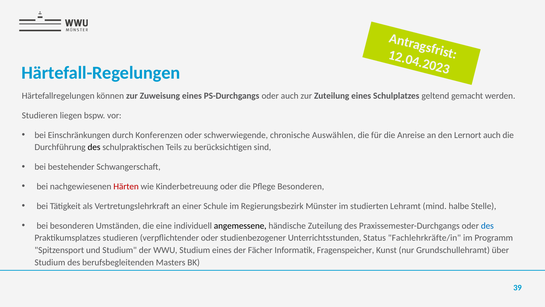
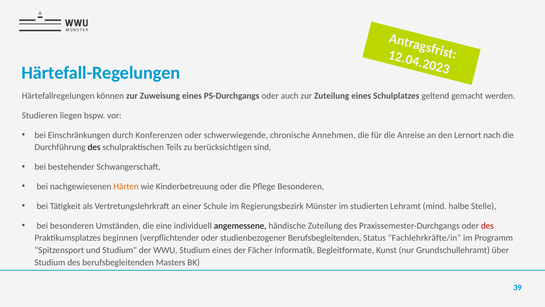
Auswählen: Auswählen -> Annehmen (334, 135)
Lernort auch: auch -> nach (492, 135)
Härten colour: red -> orange (126, 186)
des colour: blue -> red (487, 225)
Praktikumsplatzes studieren: studieren -> beginnen (120, 238)
studienbezogener Unterrichtsstunden: Unterrichtsstunden -> Berufsbegleitenden (325, 238)
Fragenspeicher: Fragenspeicher -> Begleitformate (346, 250)
